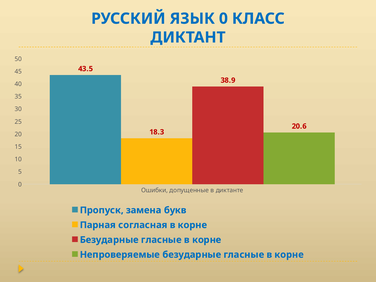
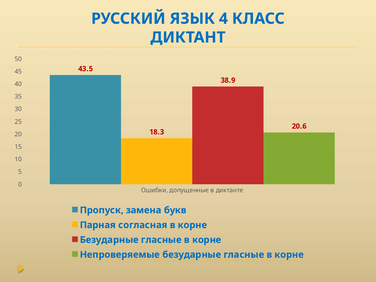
ЯЗЫК 0: 0 -> 4 (223, 19)
